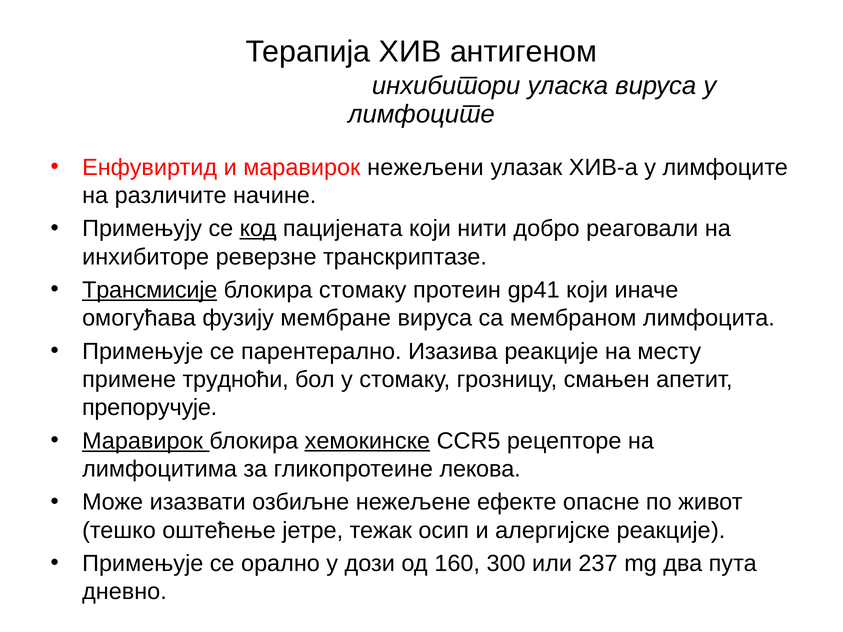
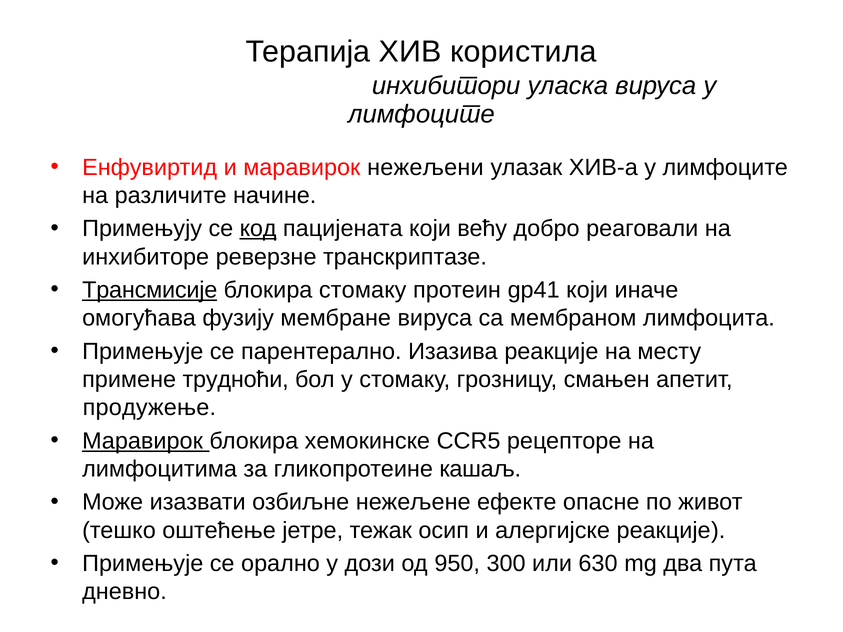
антигеном: антигеном -> користила (523, 52)
нити: нити -> већу (482, 229)
препоручује: препоручује -> продужење (149, 408)
хемокинске underline: present -> none (367, 441)
лекова: лекова -> кашаљ (480, 469)
160: 160 -> 950 (457, 564)
237: 237 -> 630 (598, 564)
